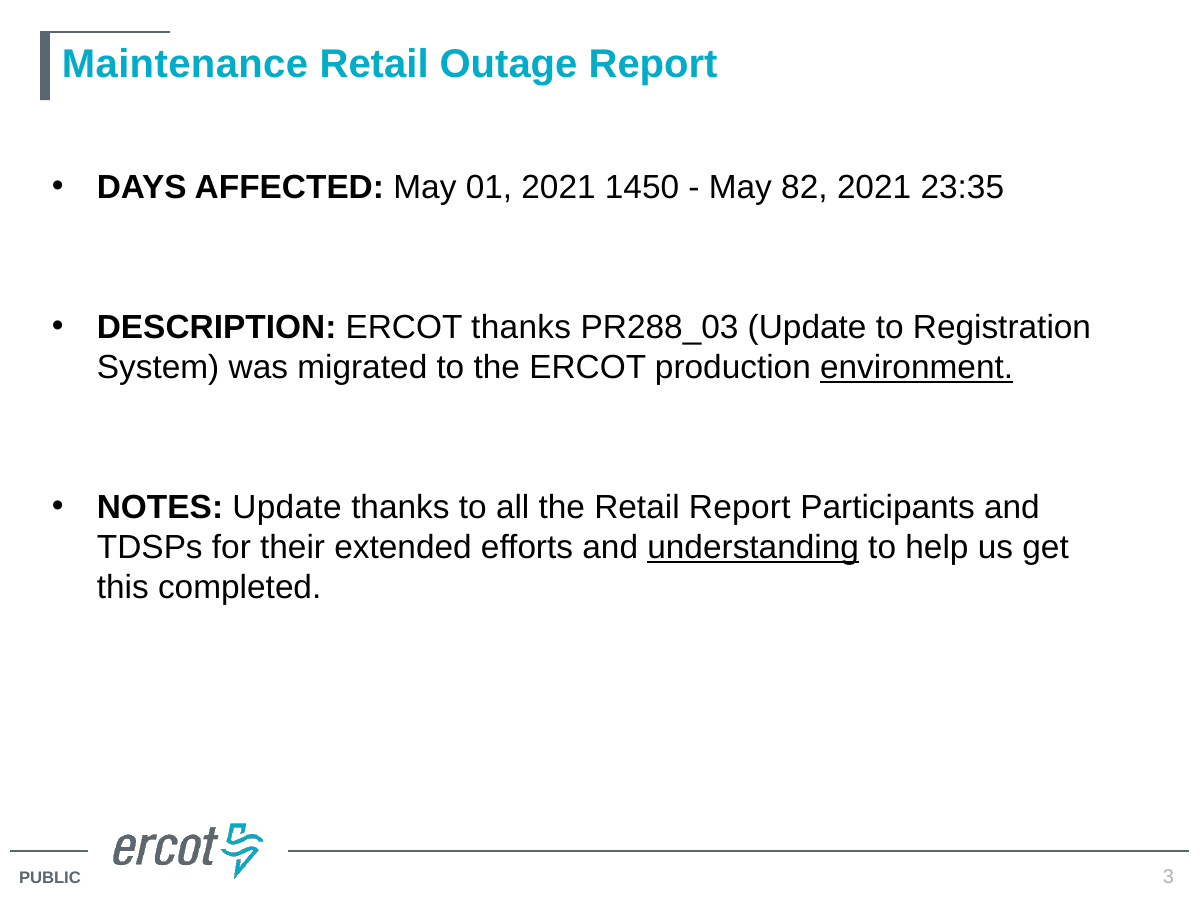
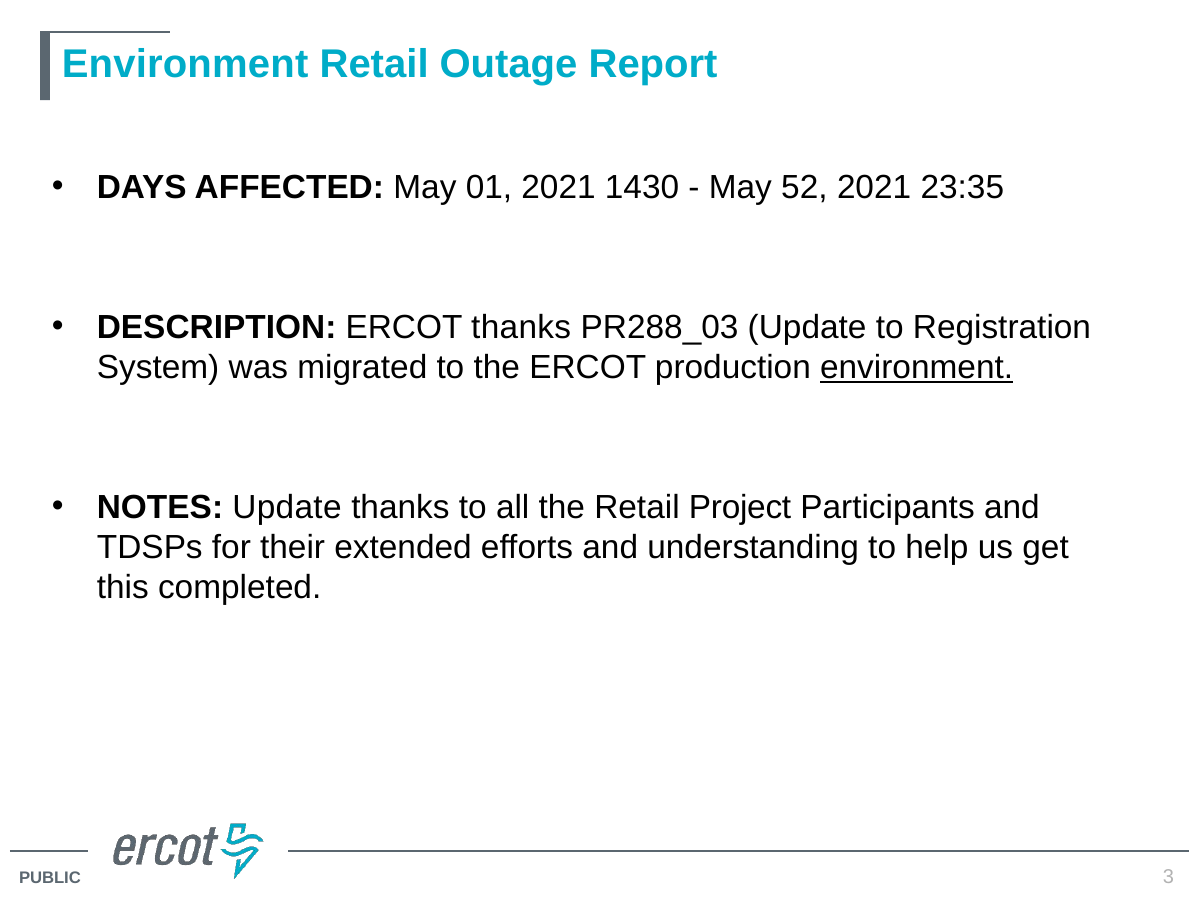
Maintenance: Maintenance -> Environment (185, 65)
1450: 1450 -> 1430 (642, 187)
82: 82 -> 52 (804, 187)
Retail Report: Report -> Project (740, 507)
understanding underline: present -> none (753, 547)
